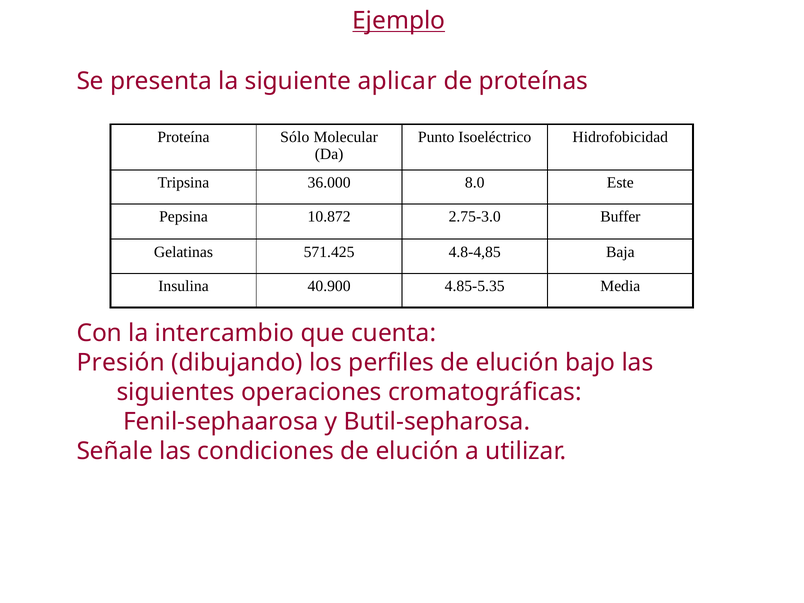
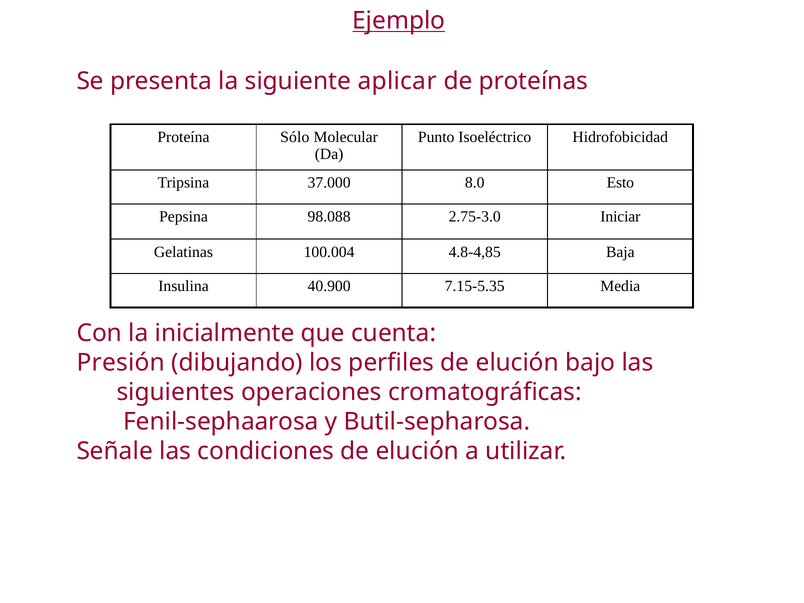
36.000: 36.000 -> 37.000 (329, 183)
Este: Este -> Esto (620, 183)
10.872: 10.872 -> 98.088 (329, 217)
Buffer: Buffer -> Iniciar (620, 217)
571.425: 571.425 -> 100.004 (329, 252)
4.85-5.35: 4.85-5.35 -> 7.15-5.35 (475, 286)
intercambio: intercambio -> inicialmente (225, 333)
